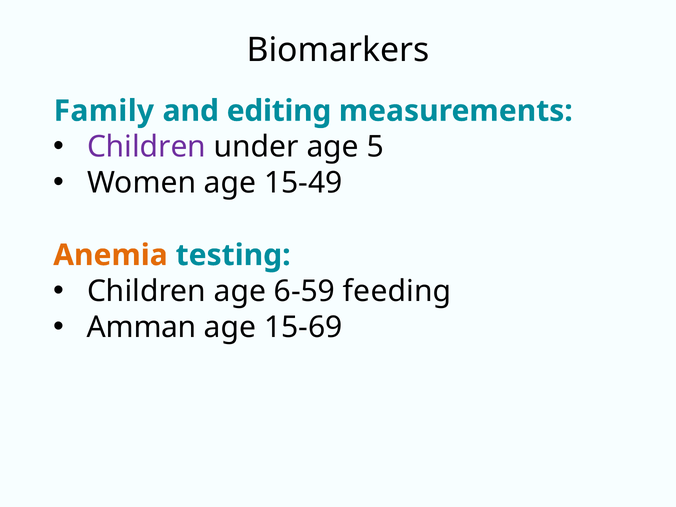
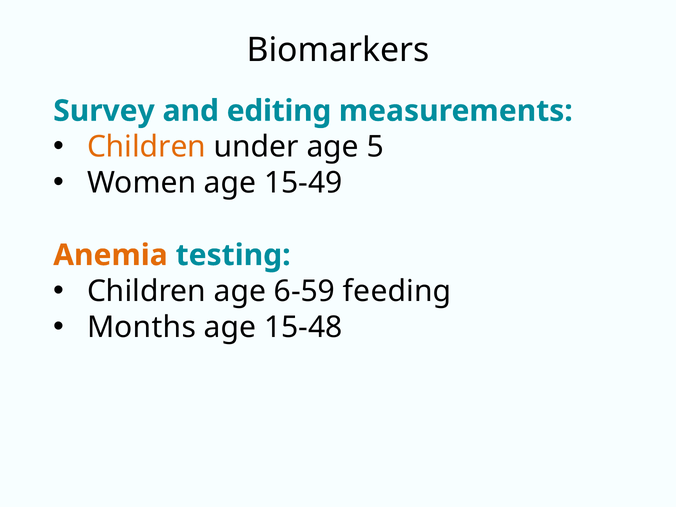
Family: Family -> Survey (104, 111)
Children colour: purple -> orange (146, 147)
Amman: Amman -> Months (141, 327)
15-69: 15-69 -> 15-48 (303, 327)
